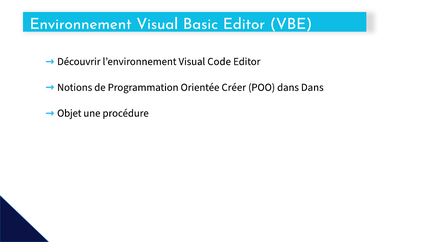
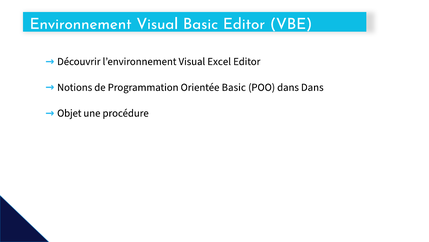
Code: Code -> Excel (219, 61)
Orientée Créer: Créer -> Basic (234, 87)
